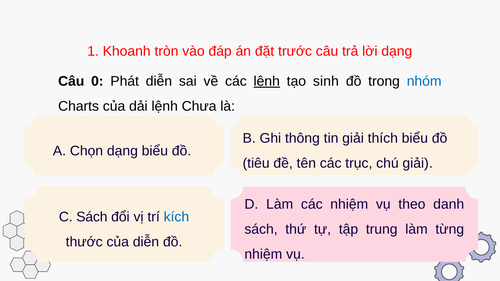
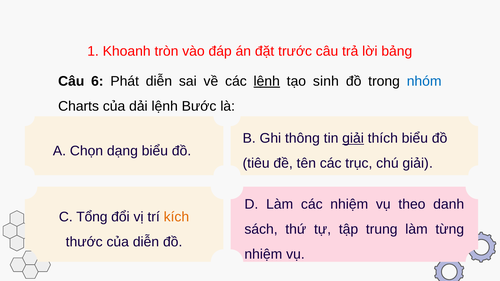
lời dạng: dạng -> bảng (397, 51)
0: 0 -> 6 (97, 81)
Chưa: Chưa -> Bước (199, 106)
giải underline: none -> present (353, 139)
C Sách: Sách -> Tổng (92, 217)
kích colour: blue -> orange (176, 217)
